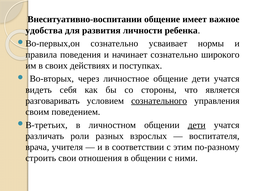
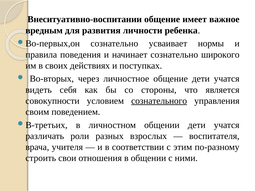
удобства: удобства -> вредным (44, 30)
разговаривать: разговаривать -> совокупности (52, 101)
дети underline: present -> none (197, 125)
